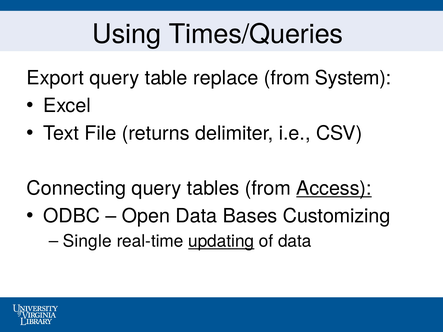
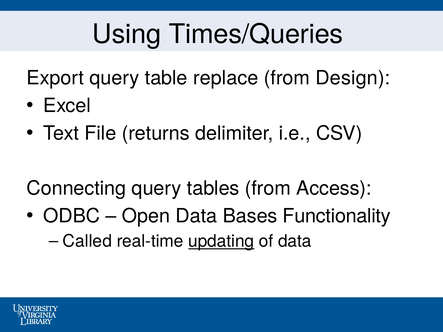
System: System -> Design (353, 78)
Access underline: present -> none (334, 188)
Customizing: Customizing -> Functionality (337, 216)
Single: Single -> Called (87, 241)
